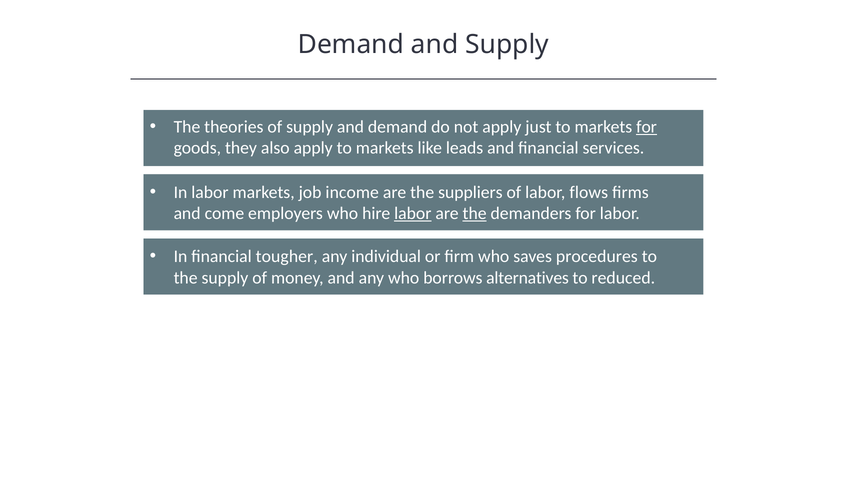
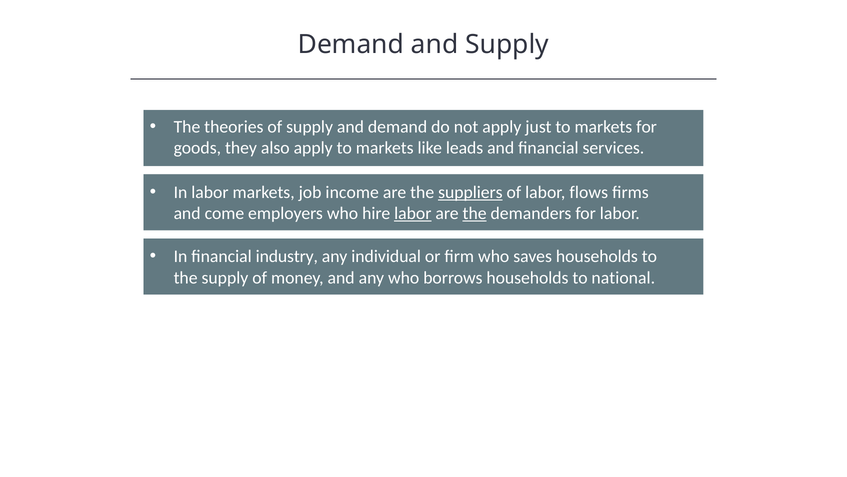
for underline: present -> none (647, 127)
suppliers underline: none -> present (470, 192)
tougher: tougher -> industry (287, 256)
saves procedures: procedures -> households (597, 256)
borrows alternatives: alternatives -> households (527, 278)
reduced: reduced -> national (623, 278)
